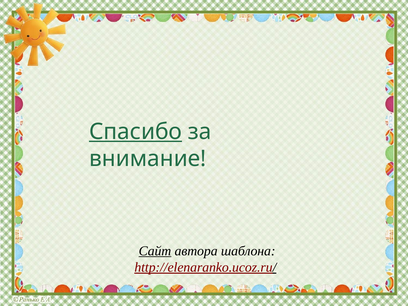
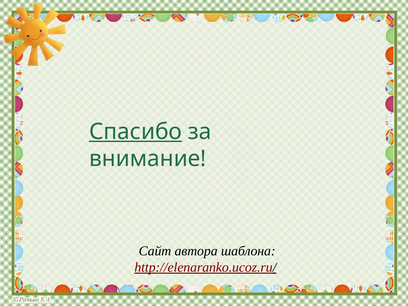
Сайт underline: present -> none (155, 251)
